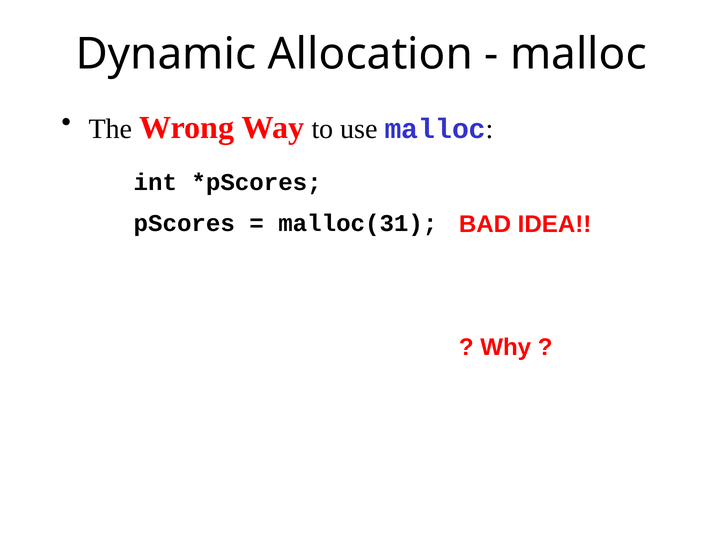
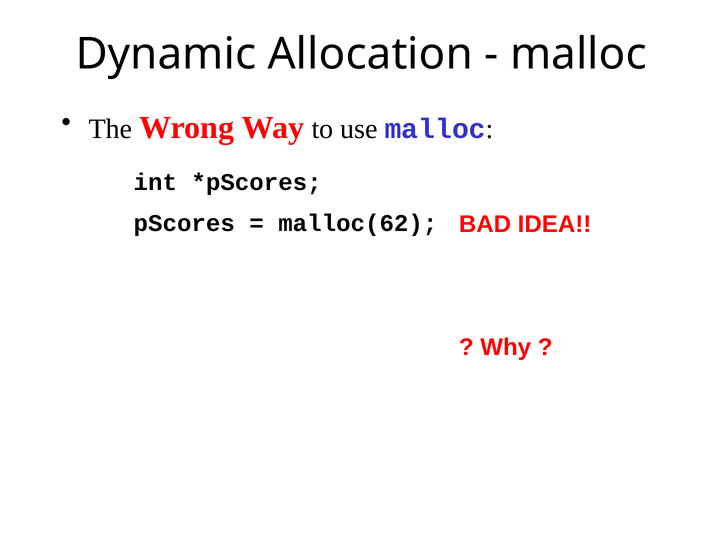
malloc(31: malloc(31 -> malloc(62 (358, 223)
